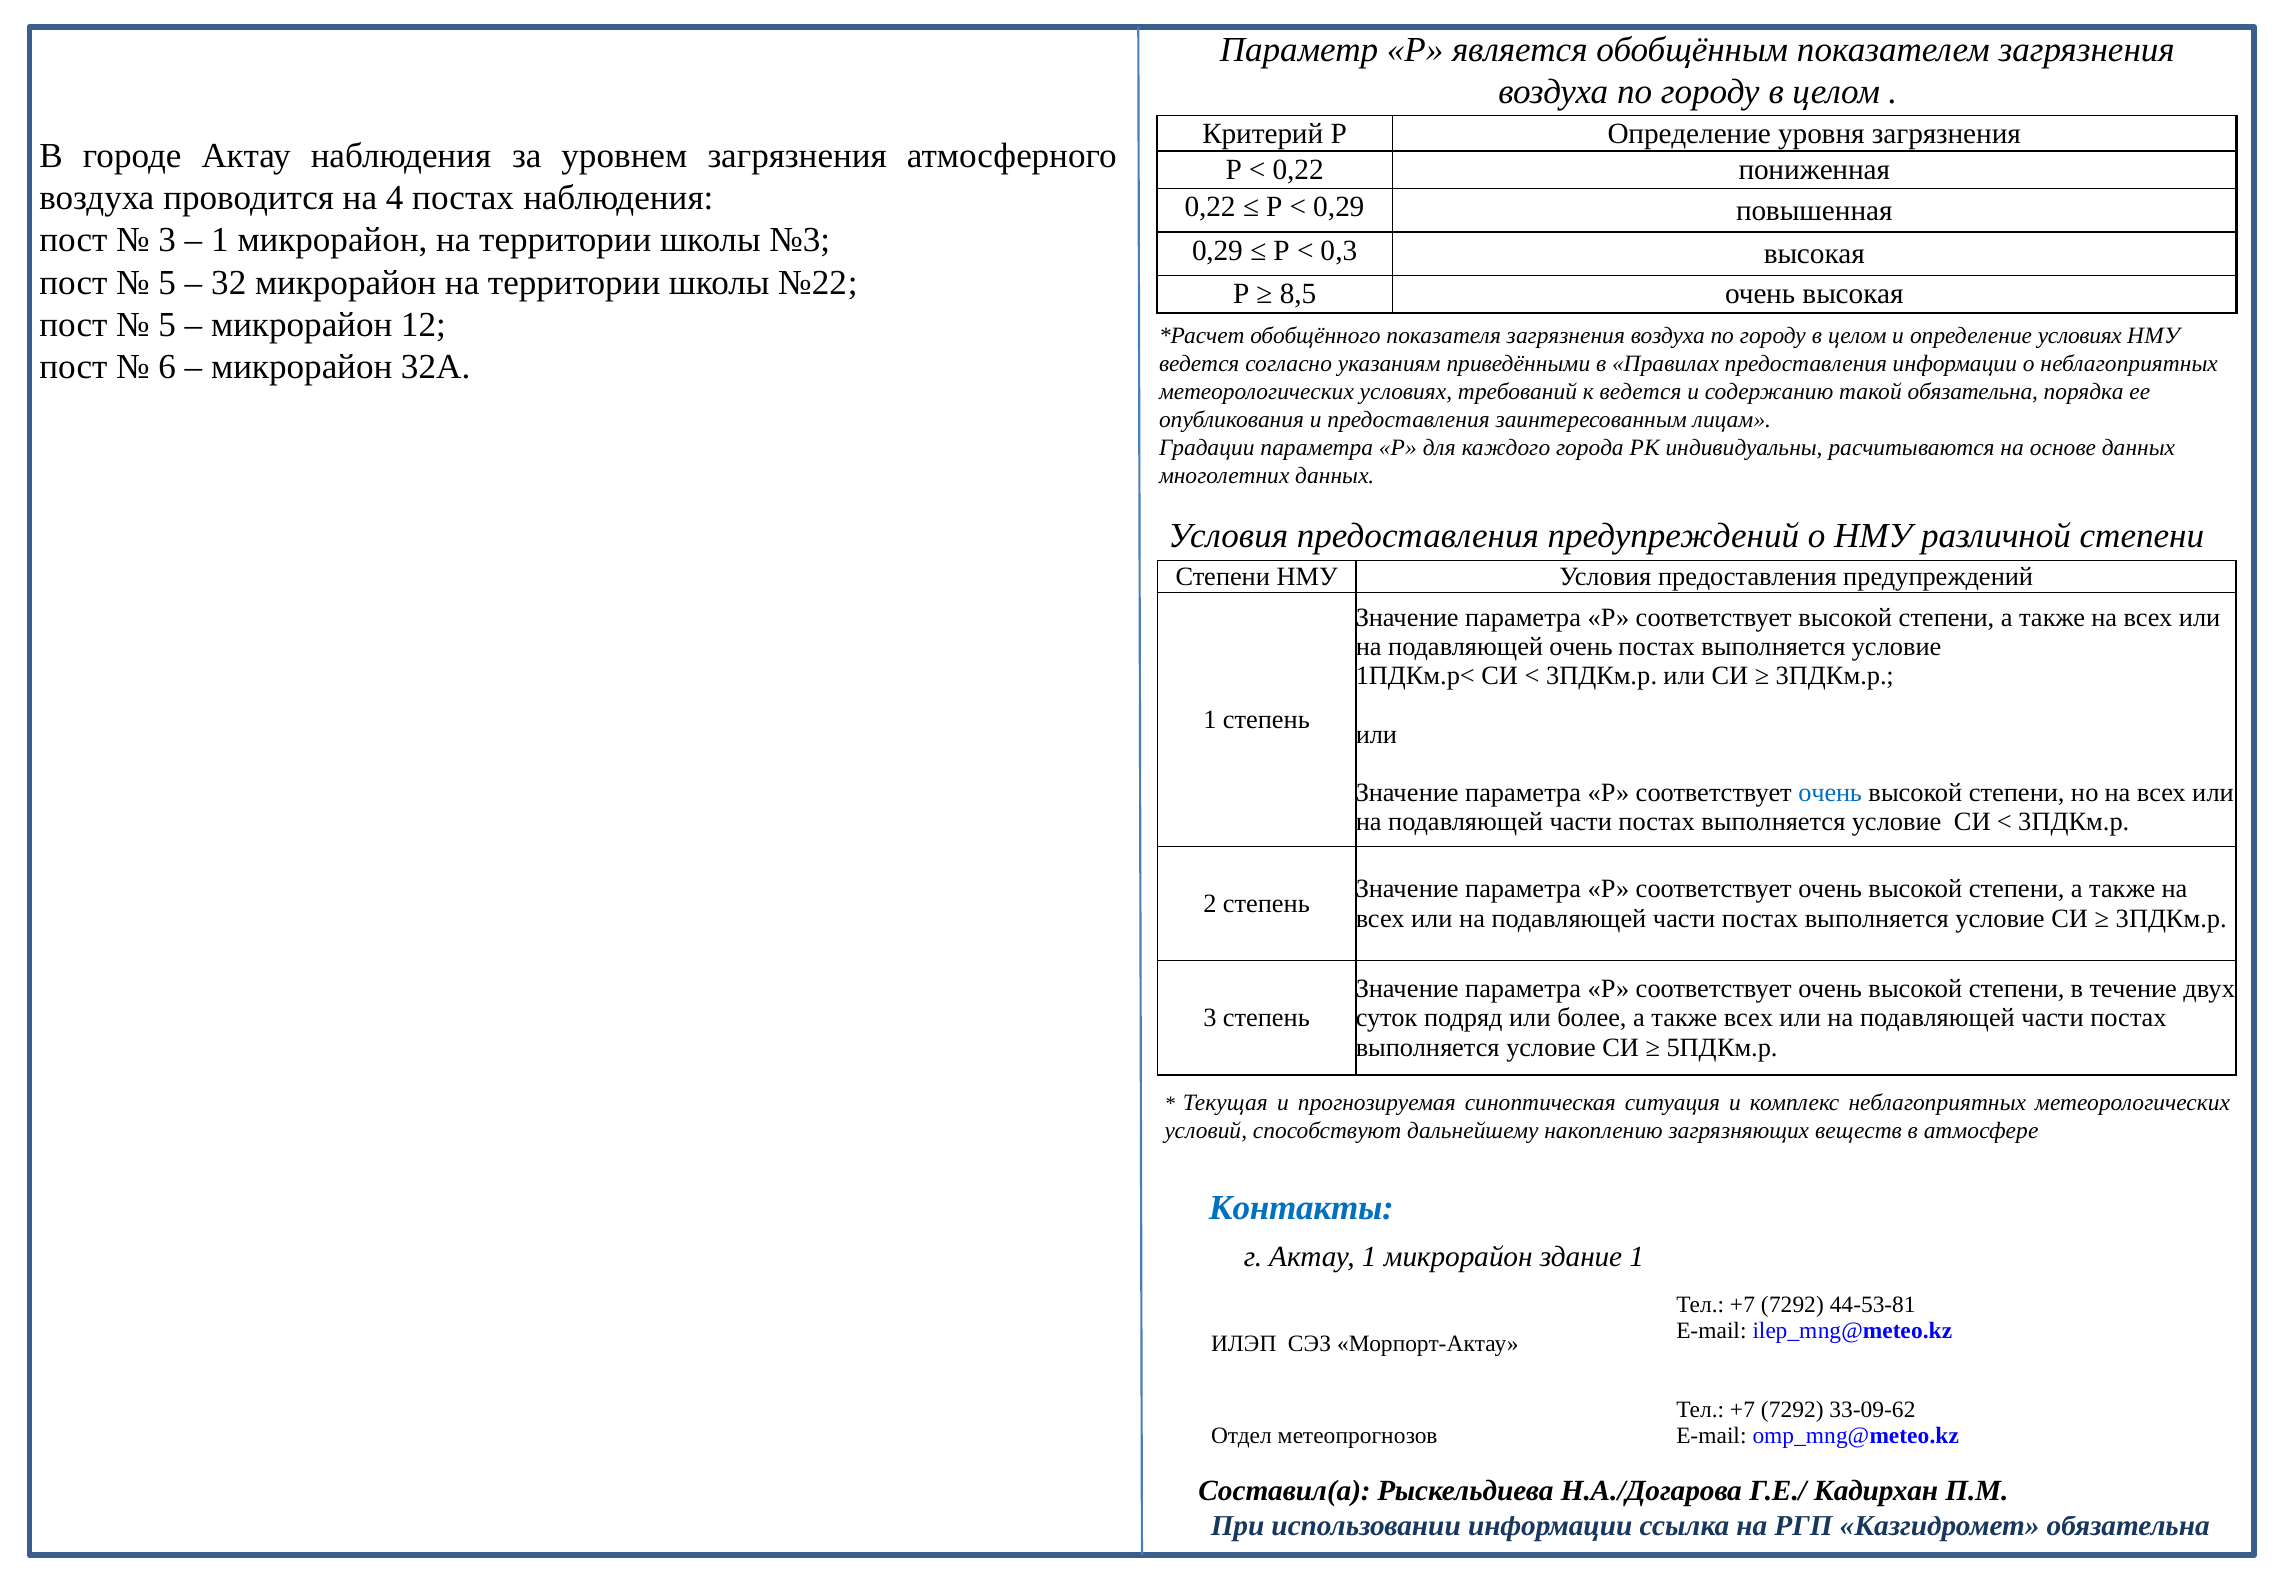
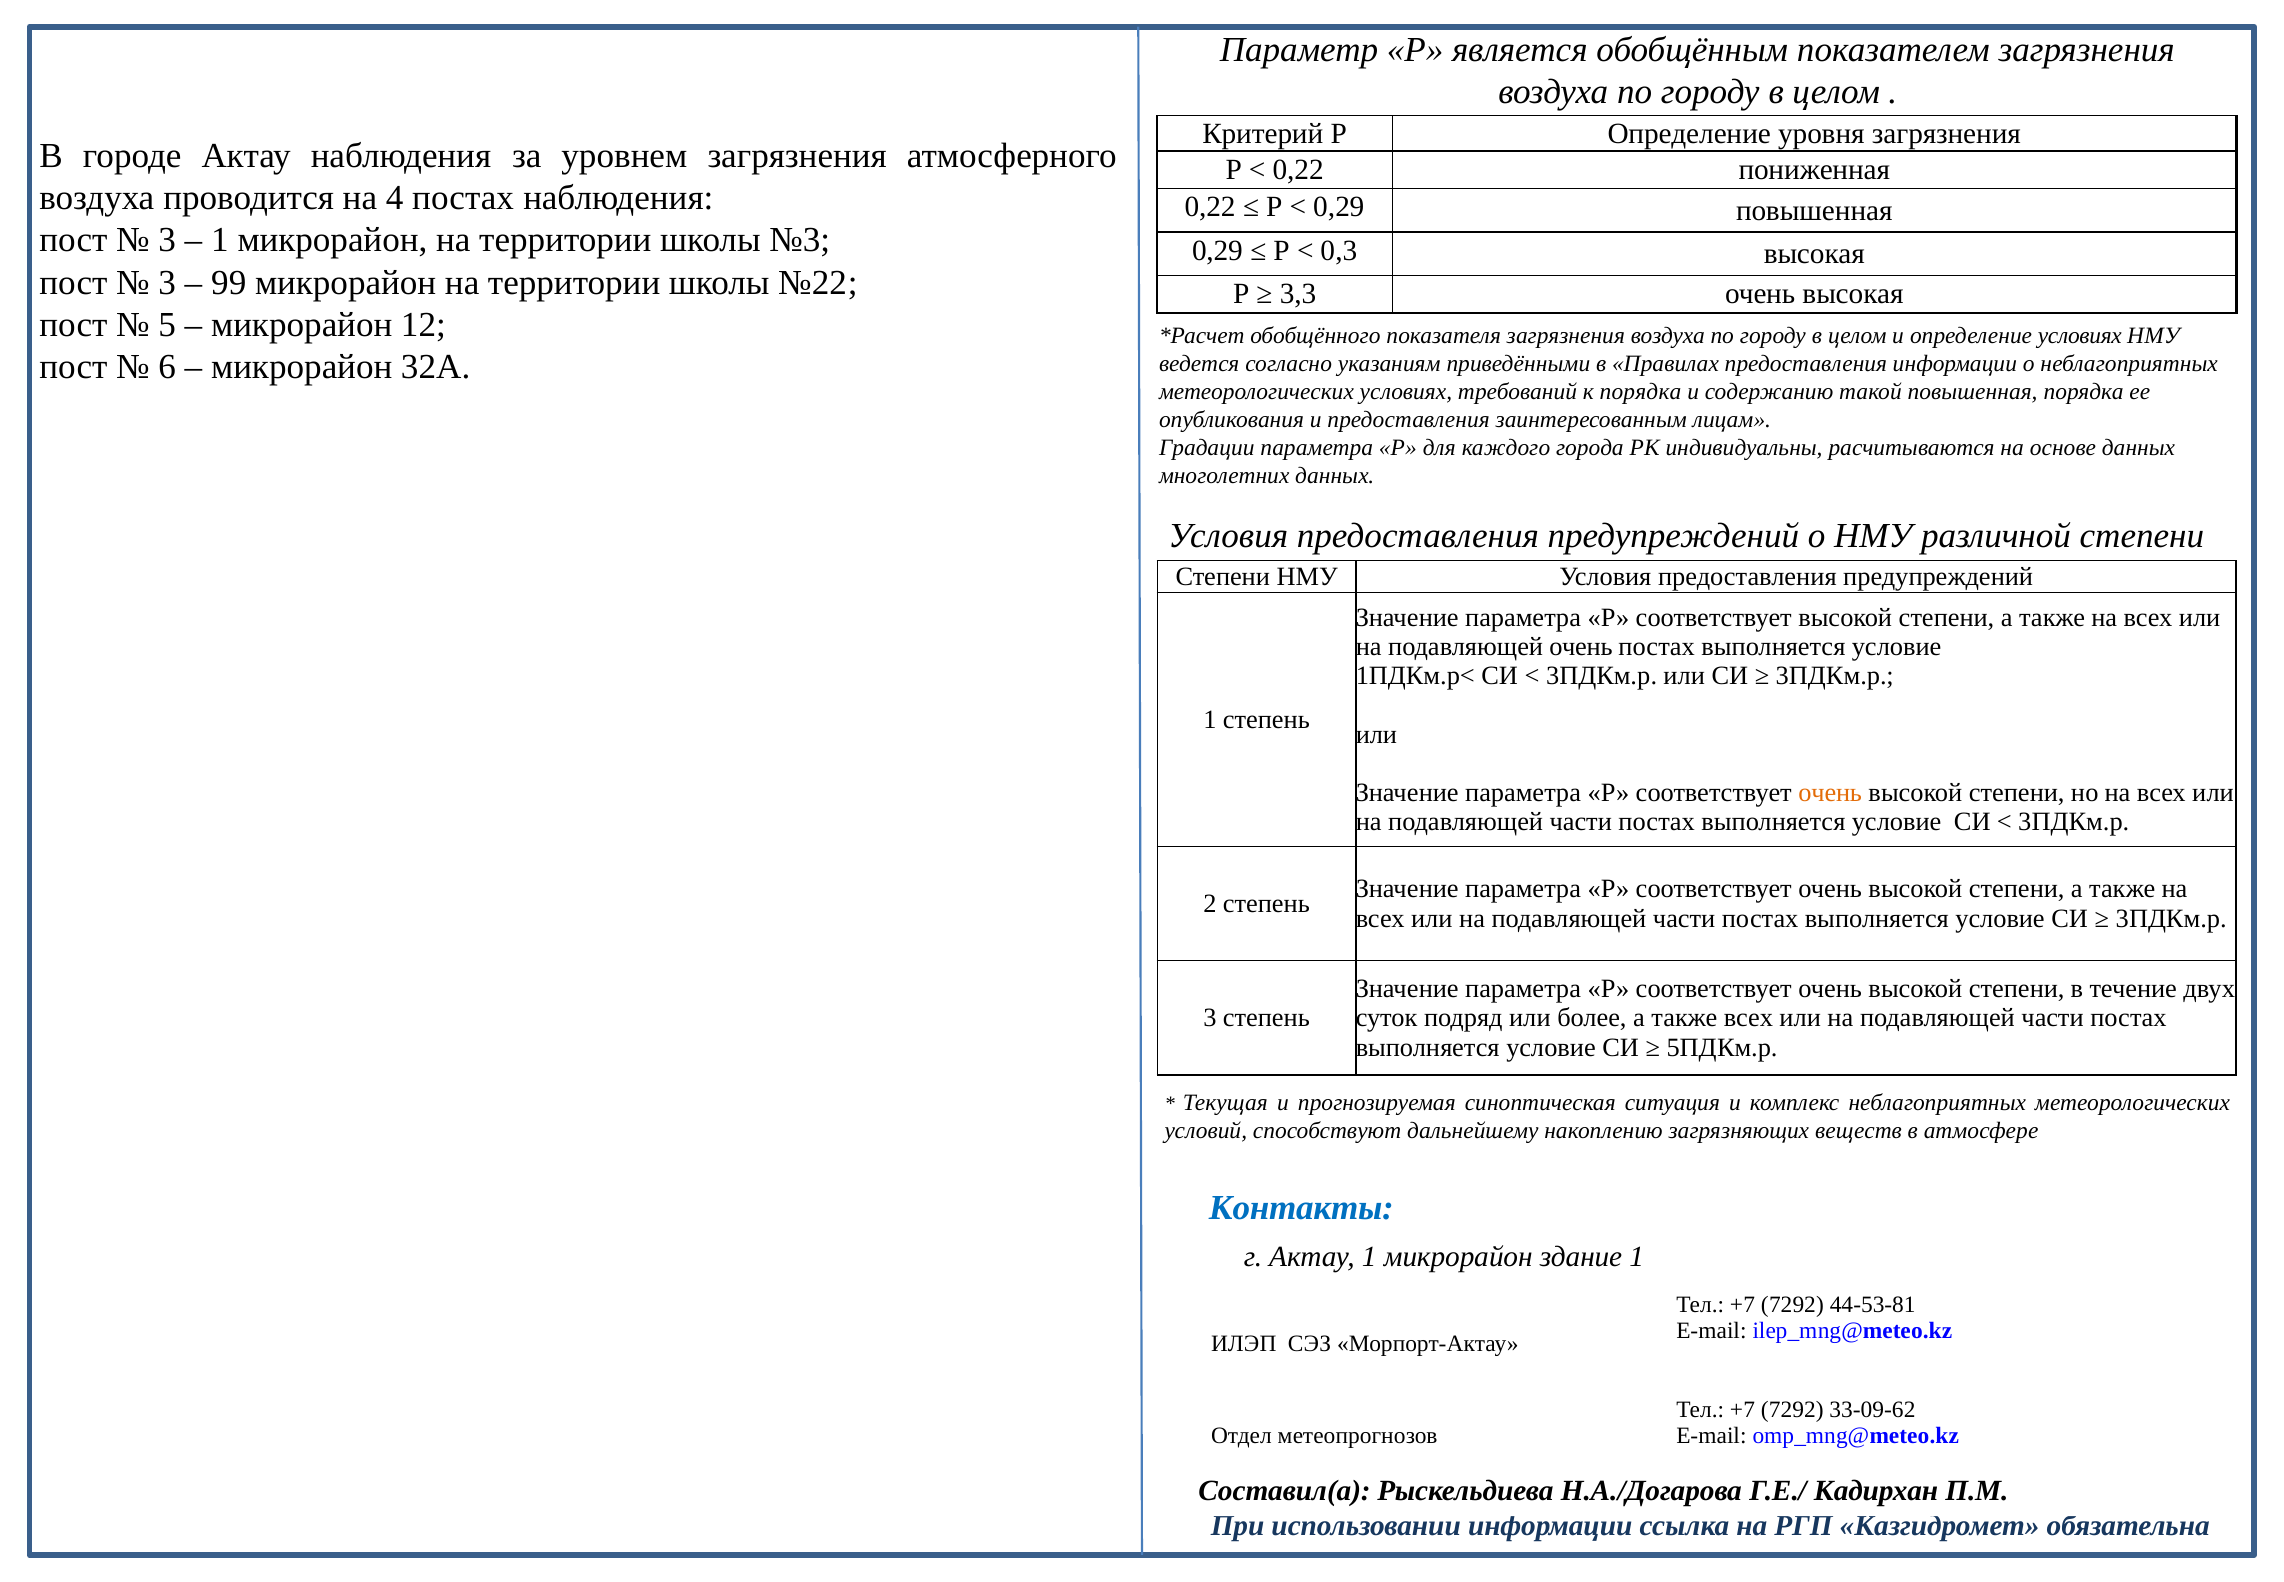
5: 5 -> 3 (167, 282)
32: 32 -> 99 (229, 282)
8,5: 8,5 -> 3,3 (1298, 294)
к ведется: ведется -> порядка (1641, 392)
такой обязательна: обязательна -> повышенная (1973, 392)
очень colour: blue -> orange (1830, 792)
